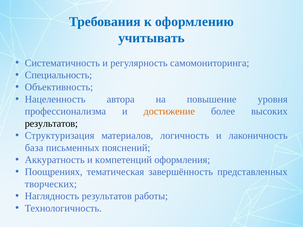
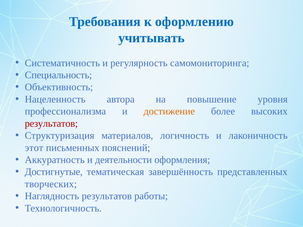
результатов colour: black -> red (51, 124)
база: база -> этот (34, 148)
компетенций: компетенций -> деятельности (124, 160)
Поощрениях: Поощрениях -> Достигнутые (54, 172)
